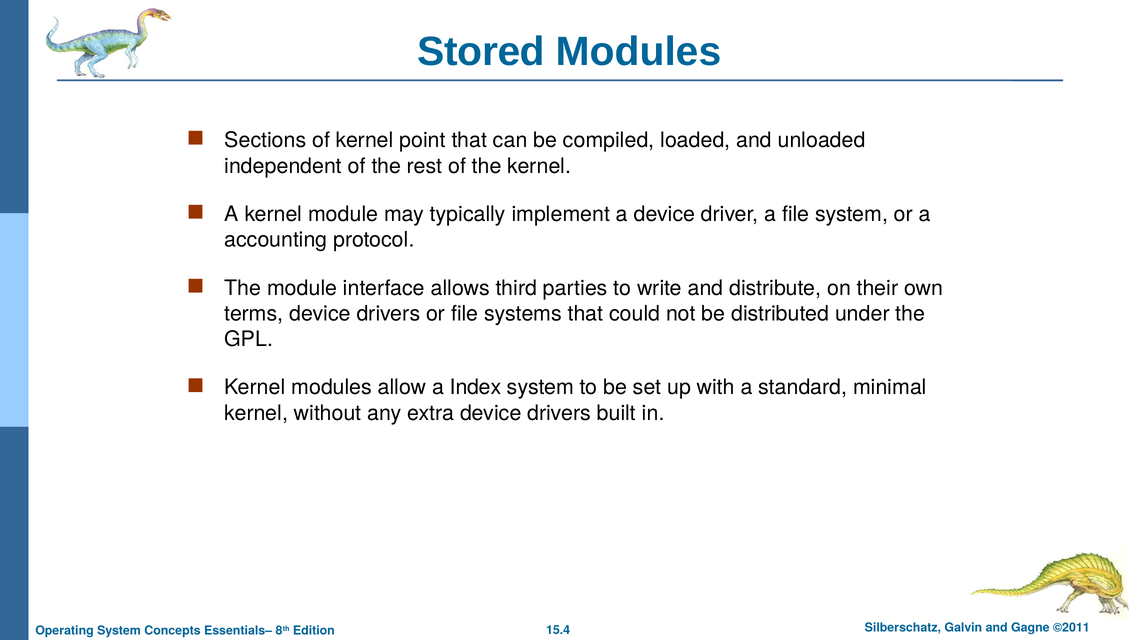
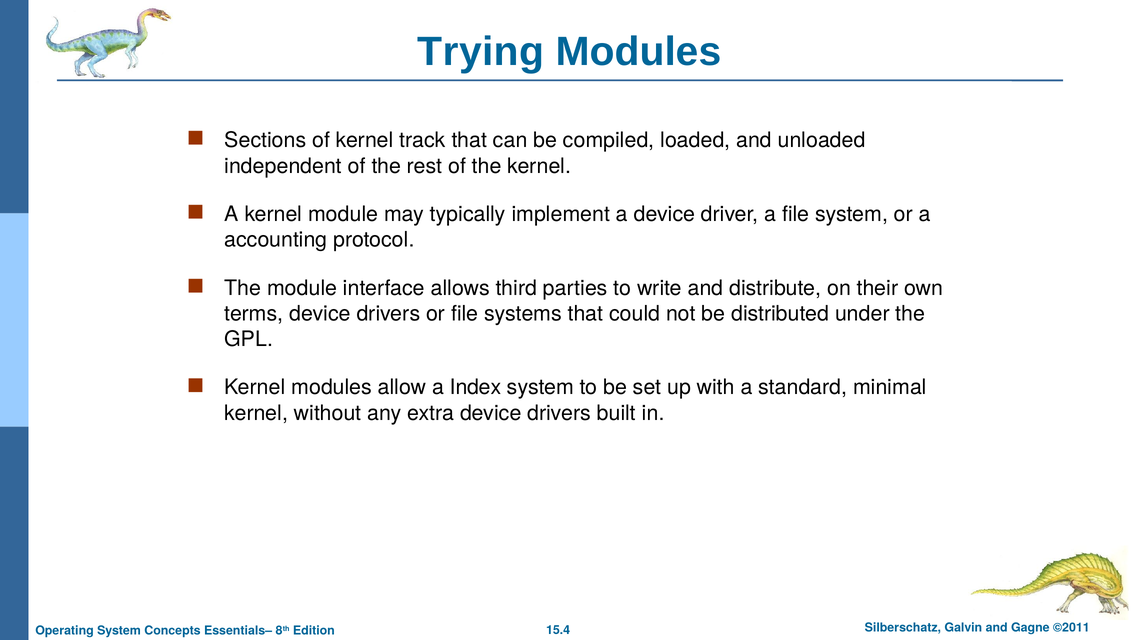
Stored: Stored -> Trying (481, 52)
point: point -> track (423, 141)
